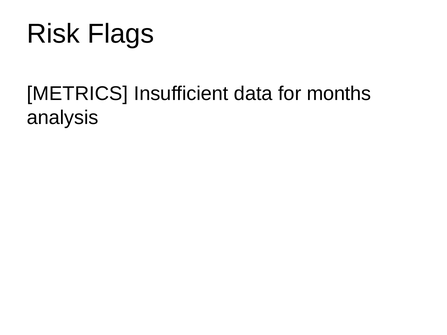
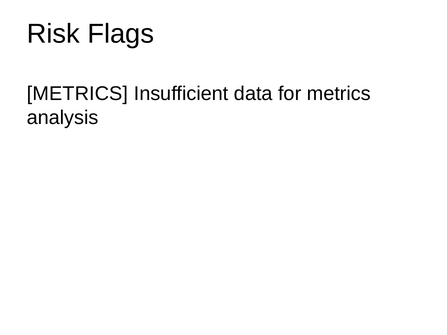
for months: months -> metrics (339, 94)
